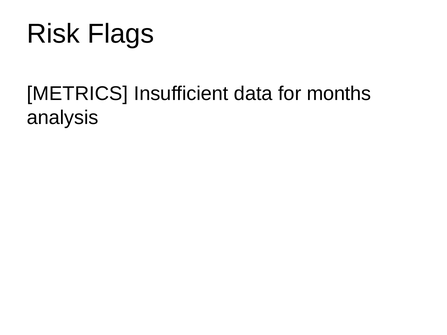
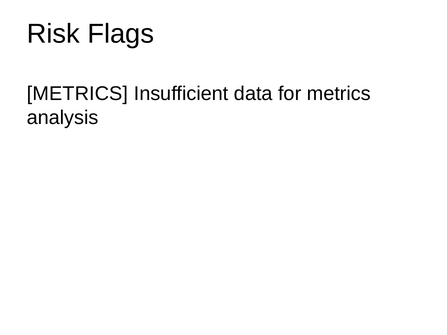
for months: months -> metrics (339, 94)
